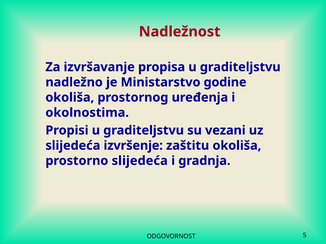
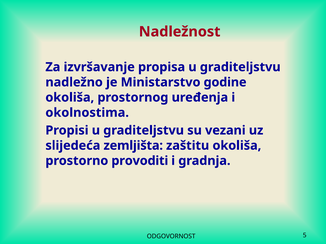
izvršenje: izvršenje -> zemljišta (133, 146)
prostorno slijedeća: slijedeća -> provoditi (140, 161)
